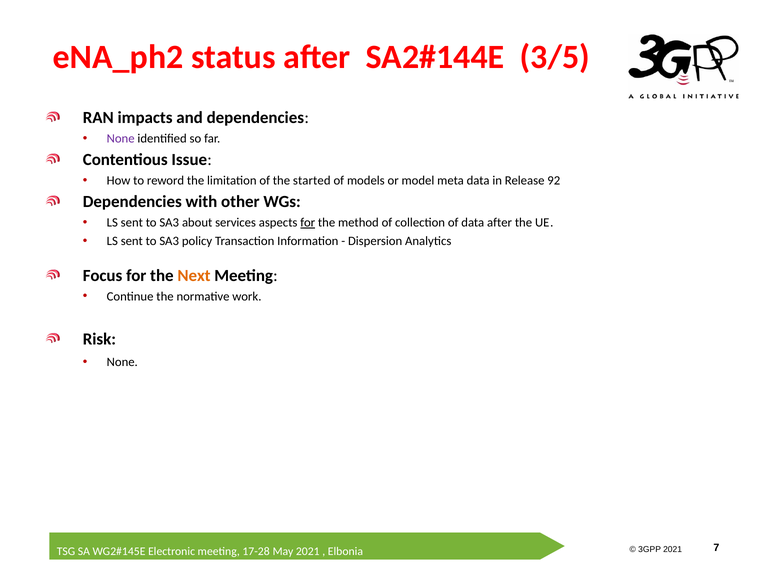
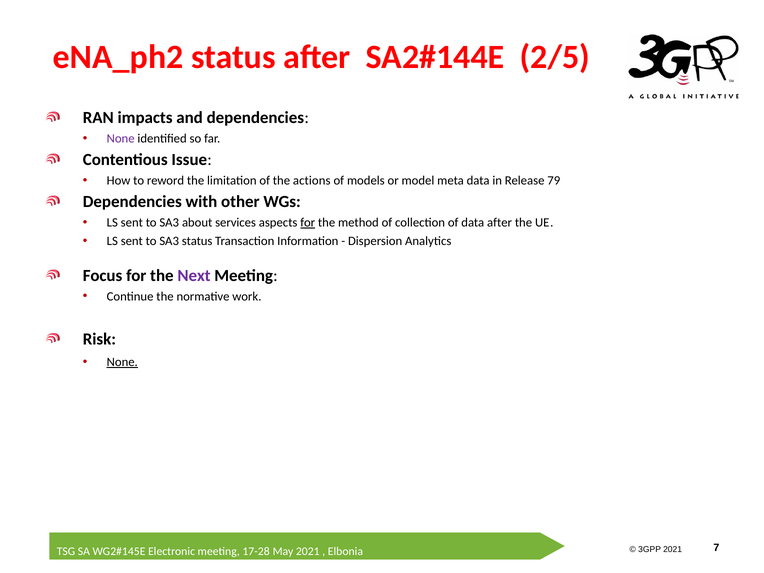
3/5: 3/5 -> 2/5 (555, 57)
started: started -> actions (312, 181)
92: 92 -> 79 (554, 181)
SA3 policy: policy -> status (197, 241)
Next colour: orange -> purple (194, 276)
None underline: none -> present (122, 362)
